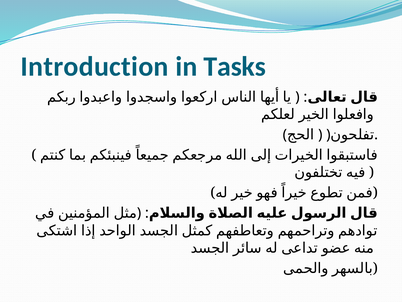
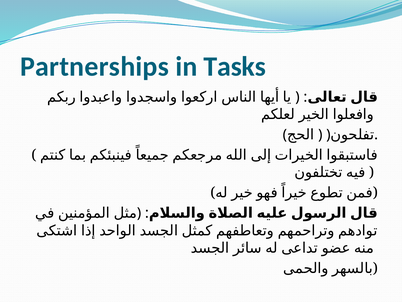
Introduction: Introduction -> Partnerships (95, 66)
